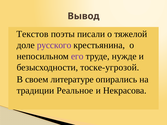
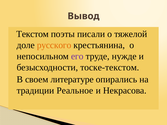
Текстов: Текстов -> Текстом (33, 34)
русского colour: purple -> orange (54, 45)
тоске-угрозой: тоске-угрозой -> тоске-текстом (110, 67)
